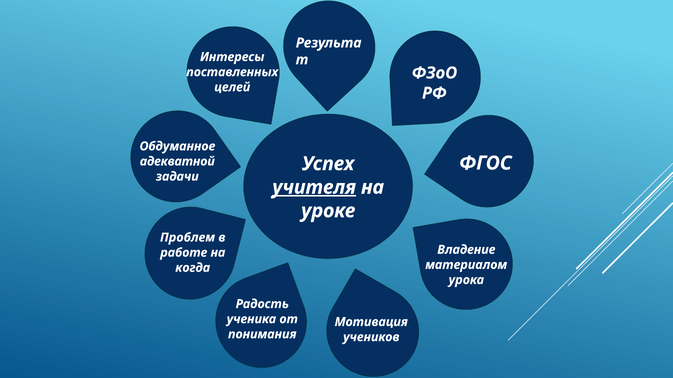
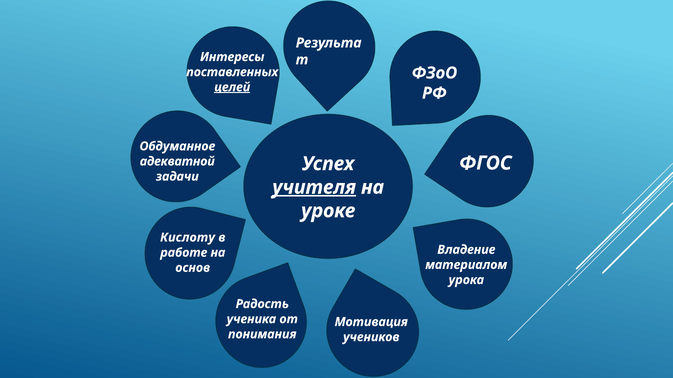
целей underline: none -> present (232, 87)
Проблем: Проблем -> Кислоту (188, 238)
когда: когда -> основ (193, 268)
